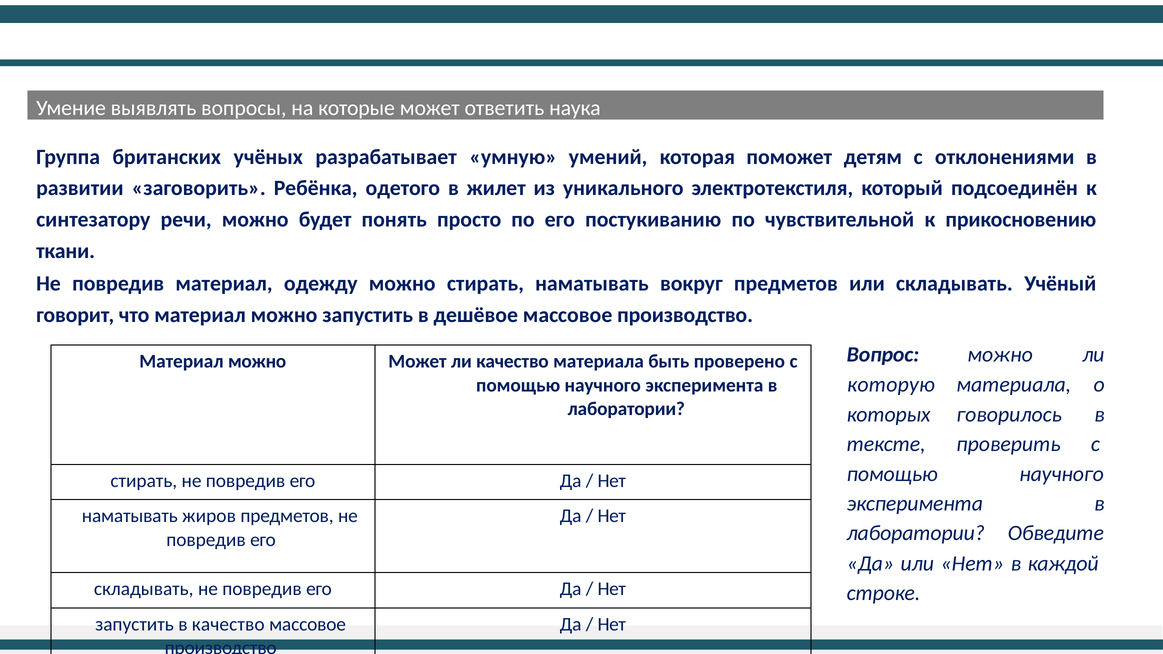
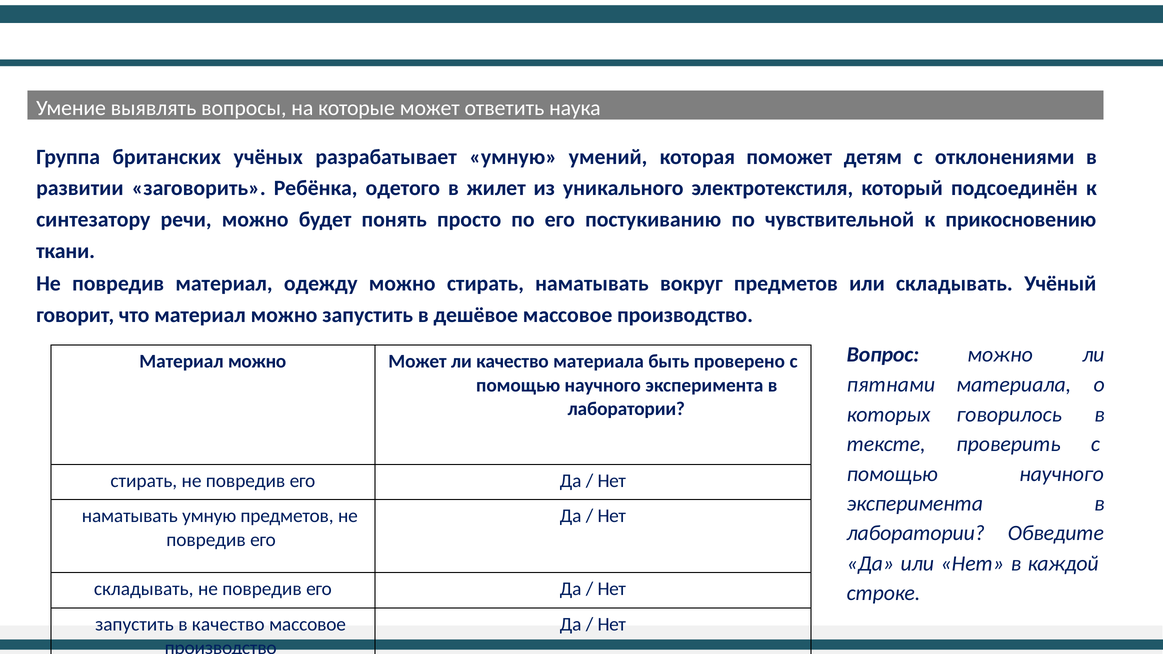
которую: которую -> пятнами (891, 385)
наматывать жиров: жиров -> умную (209, 516)
